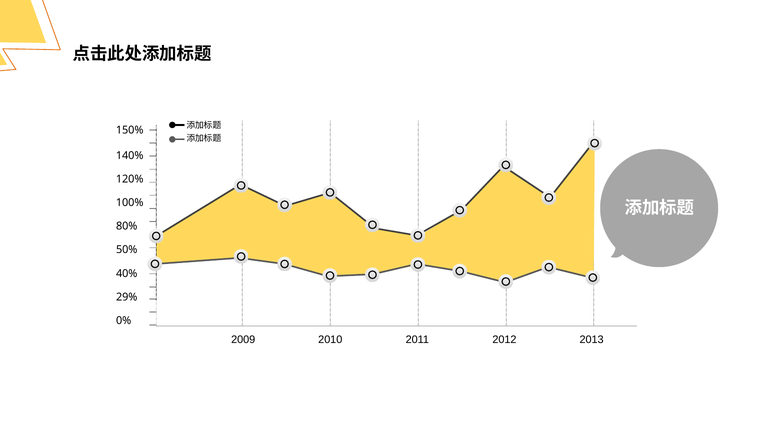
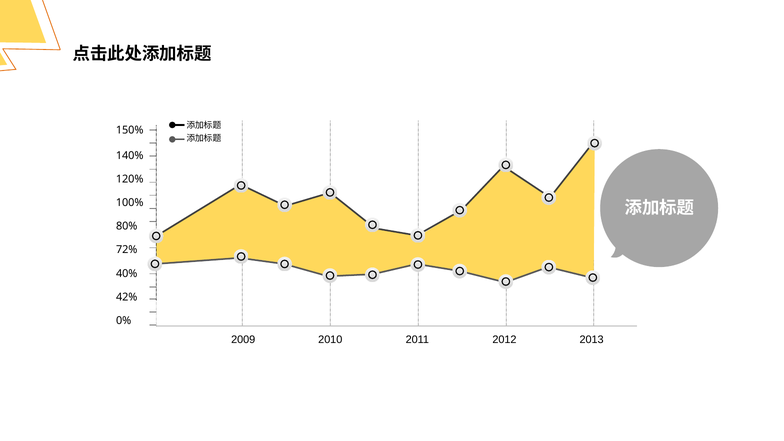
50%: 50% -> 72% (127, 250)
29%: 29% -> 42% (127, 297)
